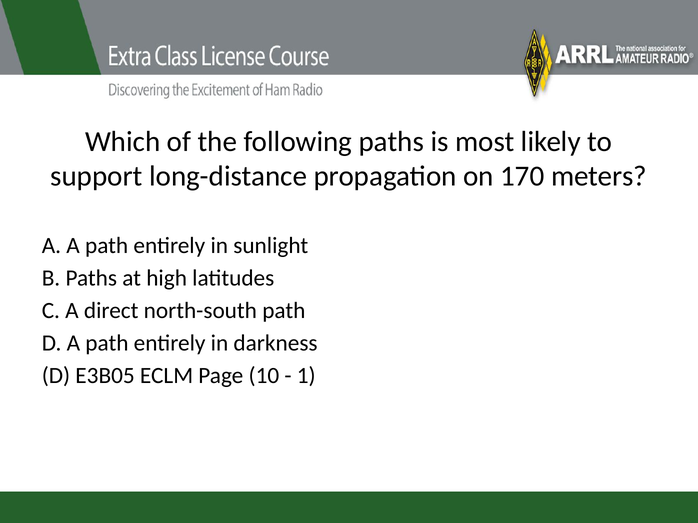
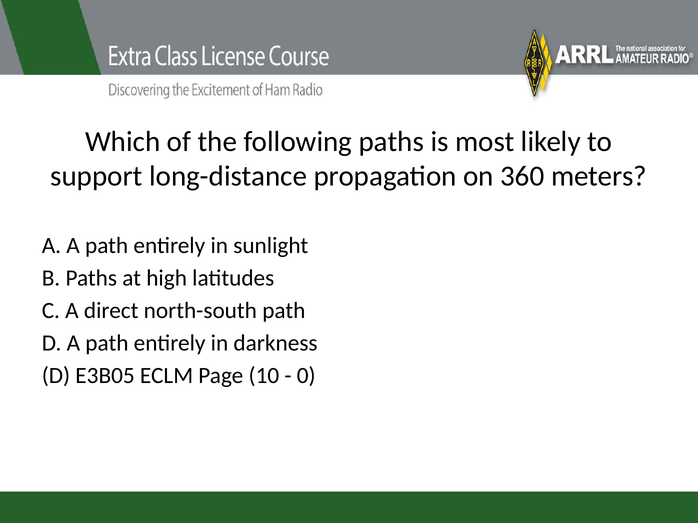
170: 170 -> 360 (522, 176)
1: 1 -> 0 (306, 376)
